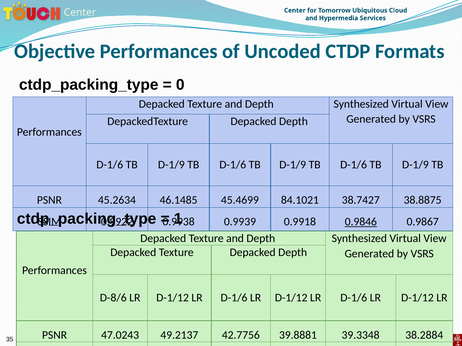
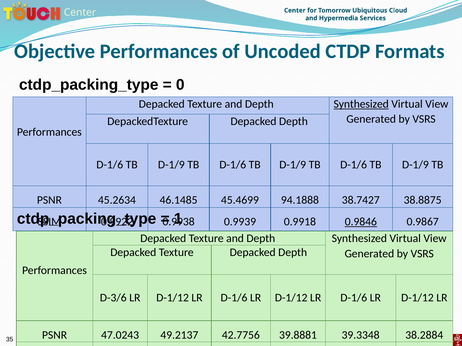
Synthesized underline: none -> present (361, 104)
84.1021: 84.1021 -> 94.1888 (300, 200)
D-8/6: D-8/6 -> D-3/6 (113, 298)
